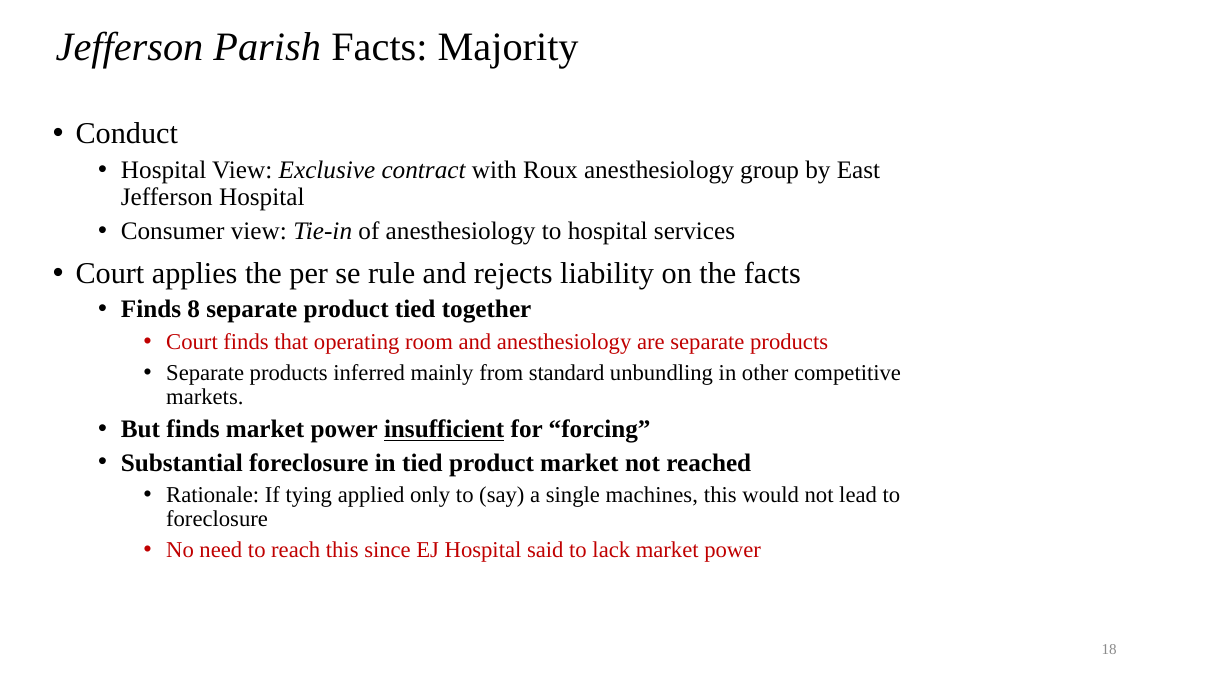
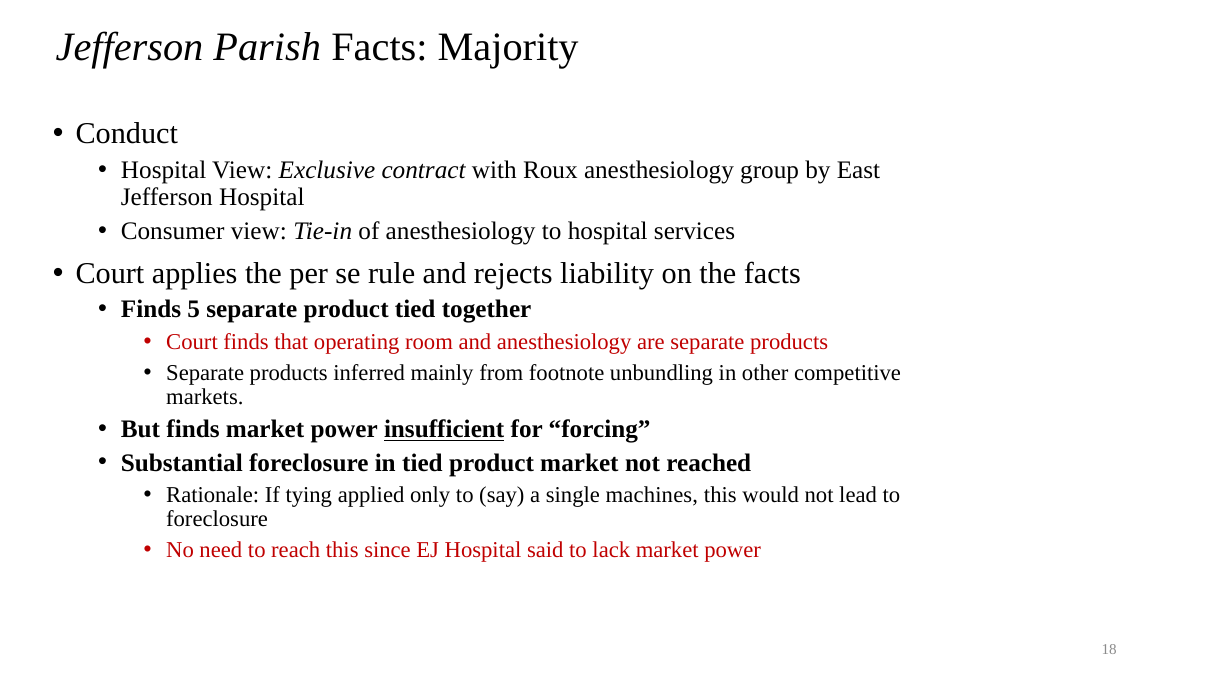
8: 8 -> 5 (194, 310)
standard: standard -> footnote (567, 373)
